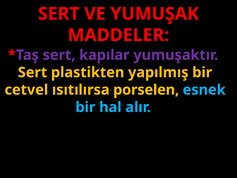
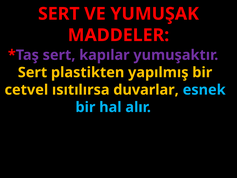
porselen: porselen -> duvarlar (146, 90)
